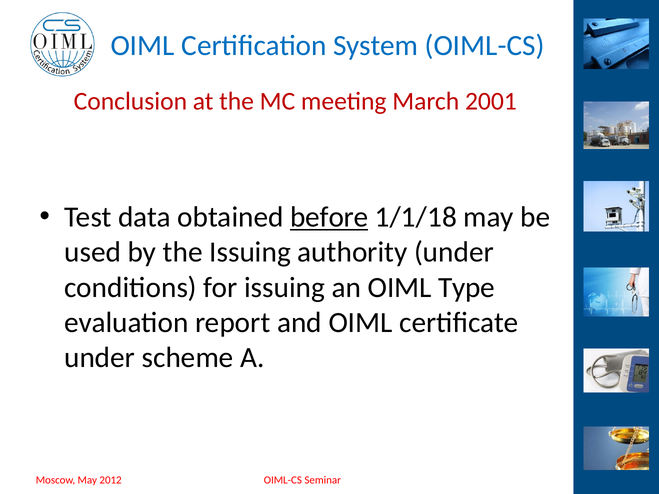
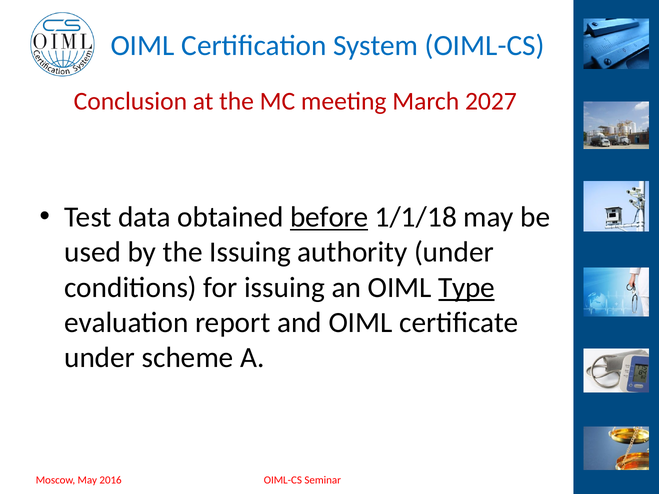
2001: 2001 -> 2027 (491, 101)
Type underline: none -> present (467, 288)
2012: 2012 -> 2016 (111, 480)
